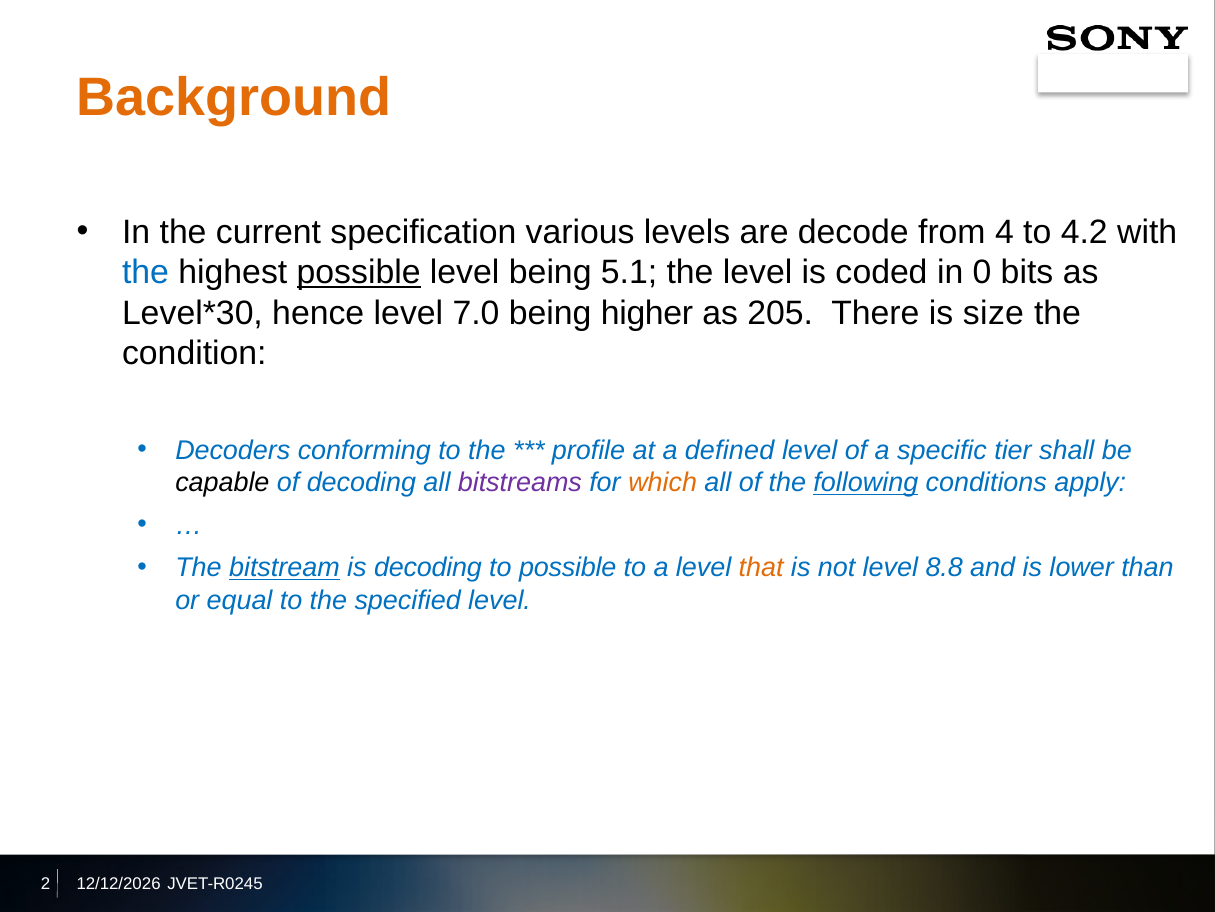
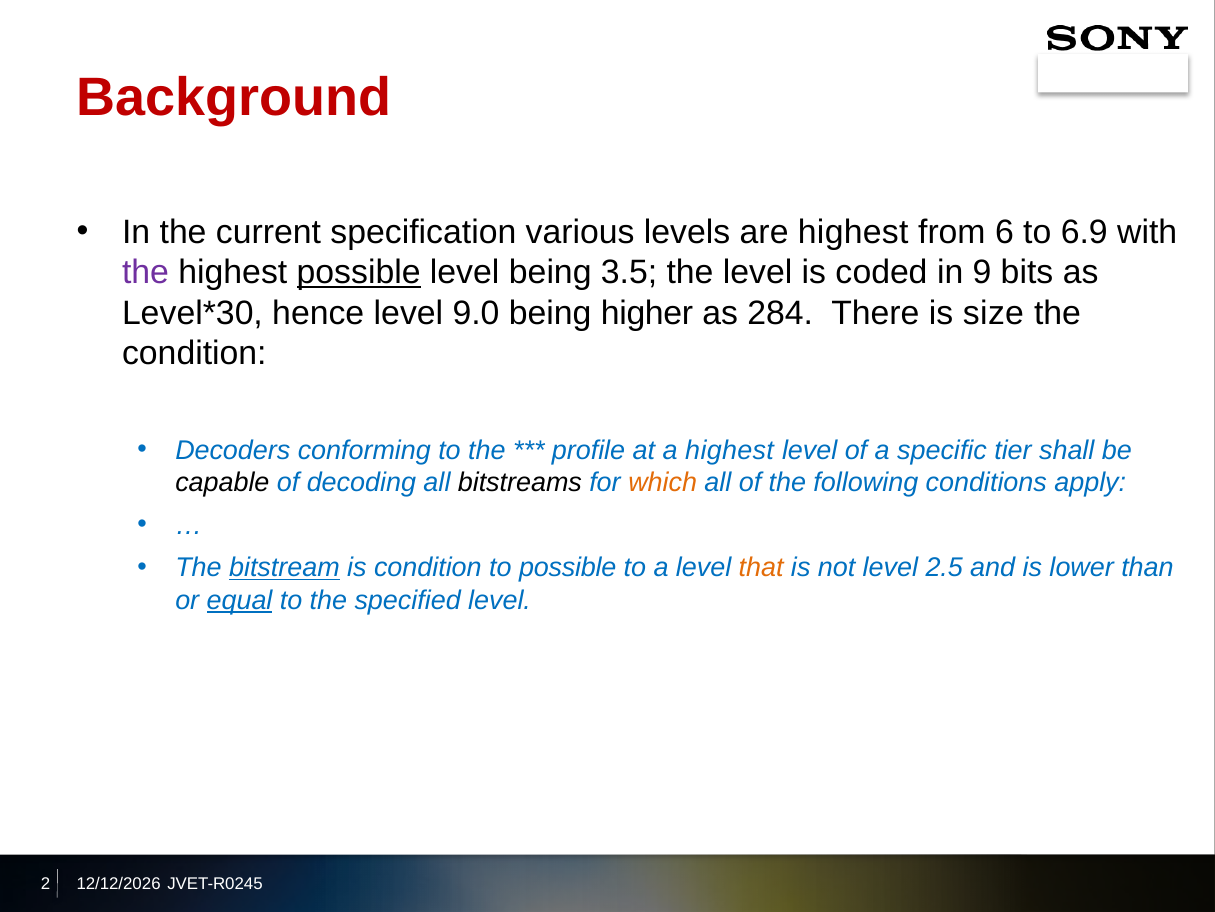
Background colour: orange -> red (234, 98)
are decode: decode -> highest (853, 232)
4: 4 -> 6 (1004, 232)
4.2: 4.2 -> 6.9 (1084, 232)
the colour: blue -> purple (146, 272)
5.1: 5.1 -> 3.5 (629, 272)
0: 0 -> 9 (982, 272)
7.0: 7.0 -> 9.0 (476, 313)
205: 205 -> 284 (780, 313)
a defined: defined -> highest (730, 450)
bitstreams colour: purple -> black (520, 483)
following underline: present -> none (866, 483)
is decoding: decoding -> condition (428, 568)
8.8: 8.8 -> 2.5 (944, 568)
equal underline: none -> present (240, 600)
